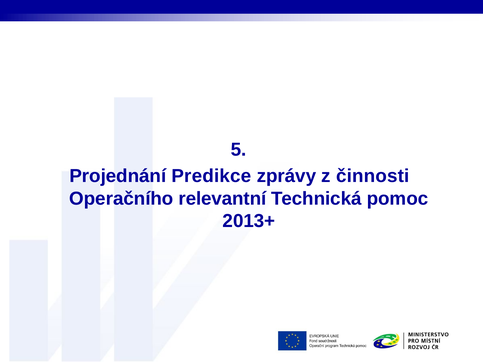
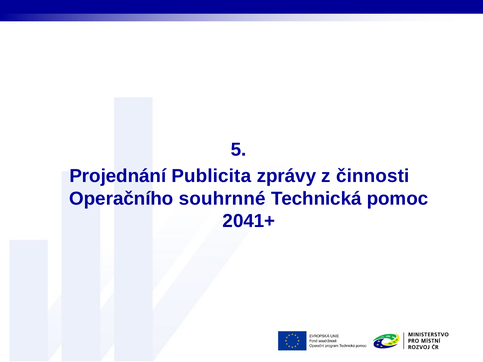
Predikce: Predikce -> Publicita (211, 176)
relevantní: relevantní -> souhrnné (222, 199)
2013+: 2013+ -> 2041+ (249, 221)
